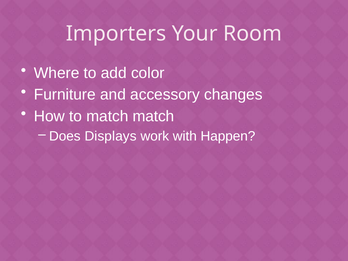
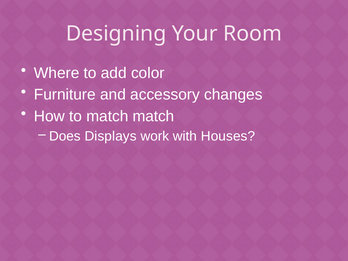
Importers: Importers -> Designing (116, 34)
Happen: Happen -> Houses (228, 136)
